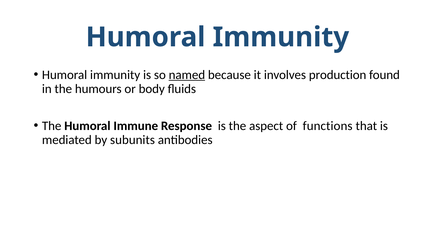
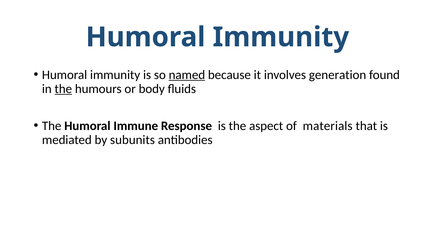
production: production -> generation (338, 75)
the underline: none -> present (63, 89)
functions: functions -> materials (328, 126)
